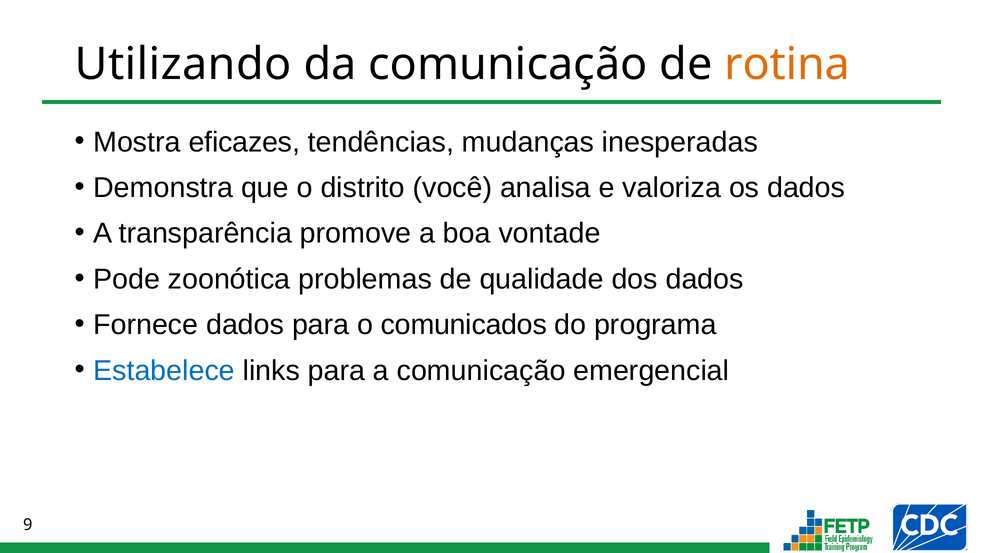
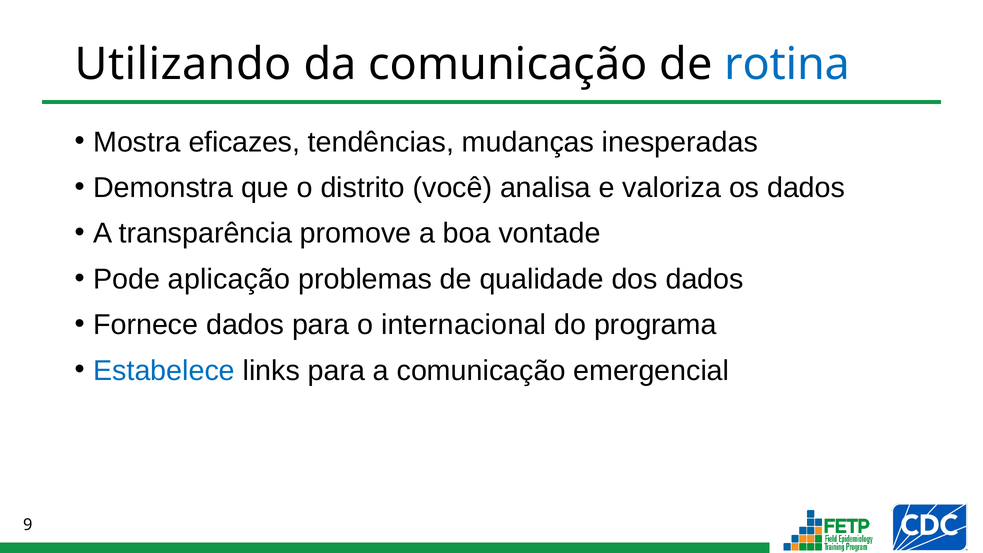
rotina colour: orange -> blue (787, 65)
zoonótica: zoonótica -> aplicação (229, 279)
comunicados: comunicados -> internacional (464, 325)
